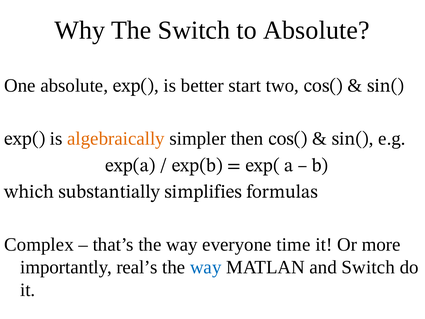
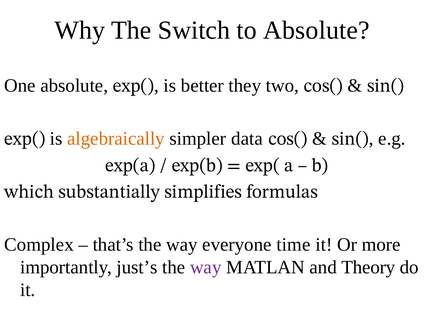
start: start -> they (245, 86)
then: then -> data (247, 139)
real’s: real’s -> just’s (137, 267)
way colour: blue -> purple (206, 267)
and Switch: Switch -> Theory (368, 267)
